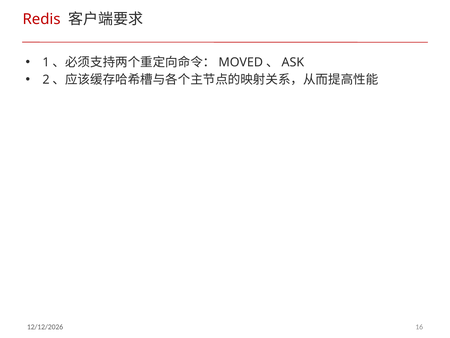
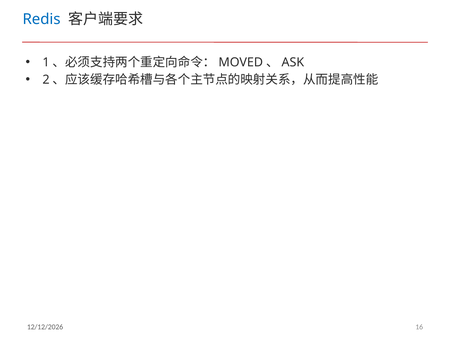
Redis colour: red -> blue (42, 19)
